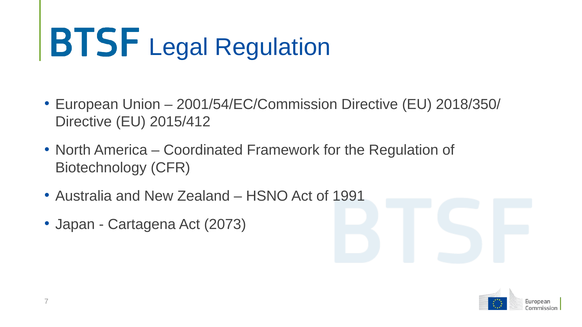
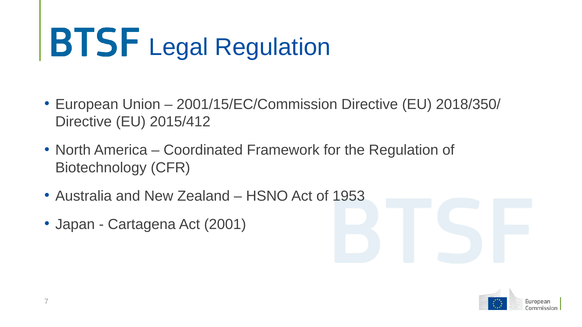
2001/54/EC/Commission: 2001/54/EC/Commission -> 2001/15/EC/Commission (257, 104)
1991: 1991 -> 1953 (349, 196)
2073: 2073 -> 2001 (225, 224)
